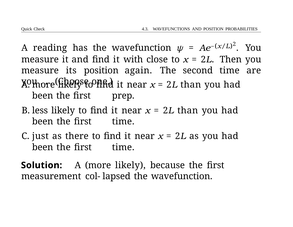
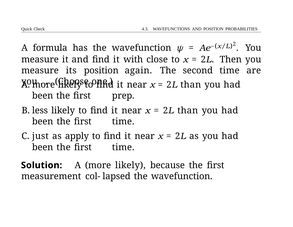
reading: reading -> formula (50, 48)
there: there -> apply (77, 136)
